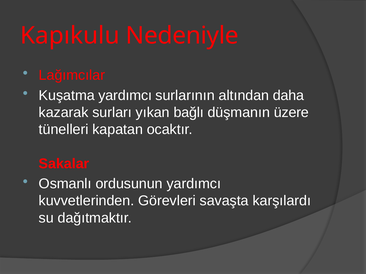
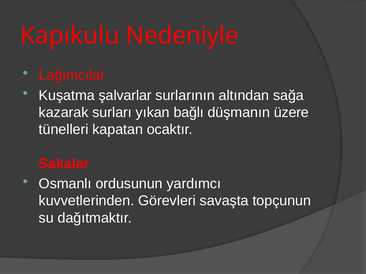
Kuşatma yardımcı: yardımcı -> şalvarlar (125, 96)
daha: daha -> sağa (288, 96)
karşılardı: karşılardı -> topçunun (282, 201)
